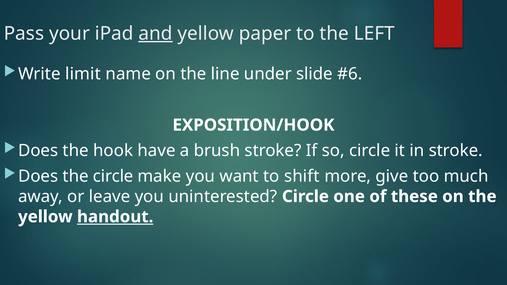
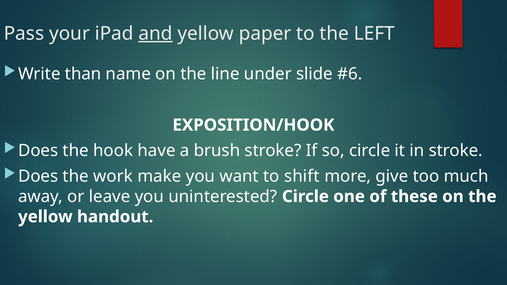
limit: limit -> than (83, 74)
the circle: circle -> work (113, 176)
handout underline: present -> none (115, 217)
